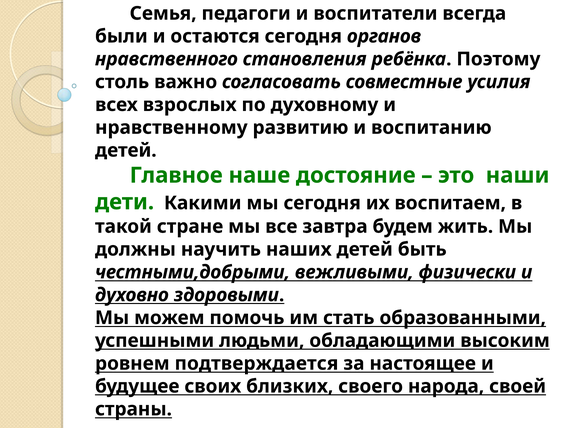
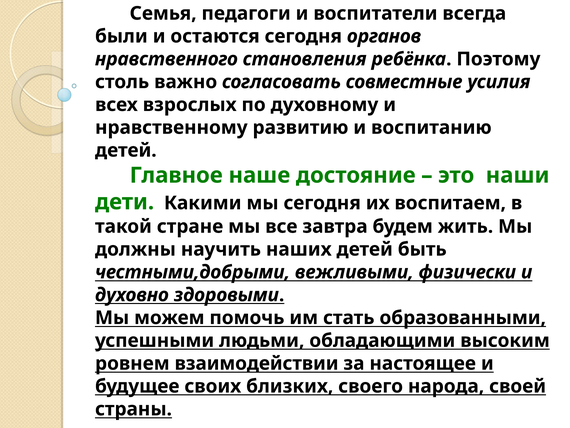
подтверждается: подтверждается -> взаимодействии (257, 363)
